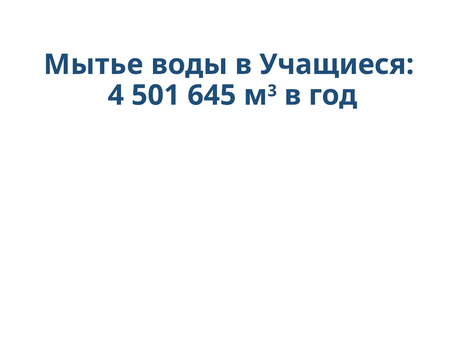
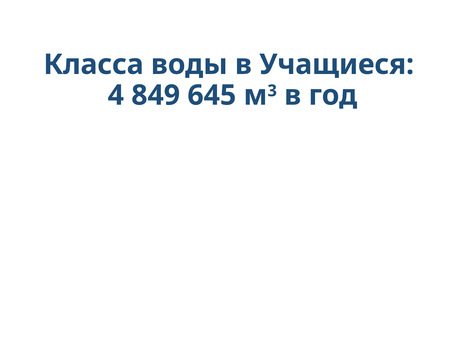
Мытье: Мытье -> Класса (94, 64)
501: 501 -> 849 (156, 95)
